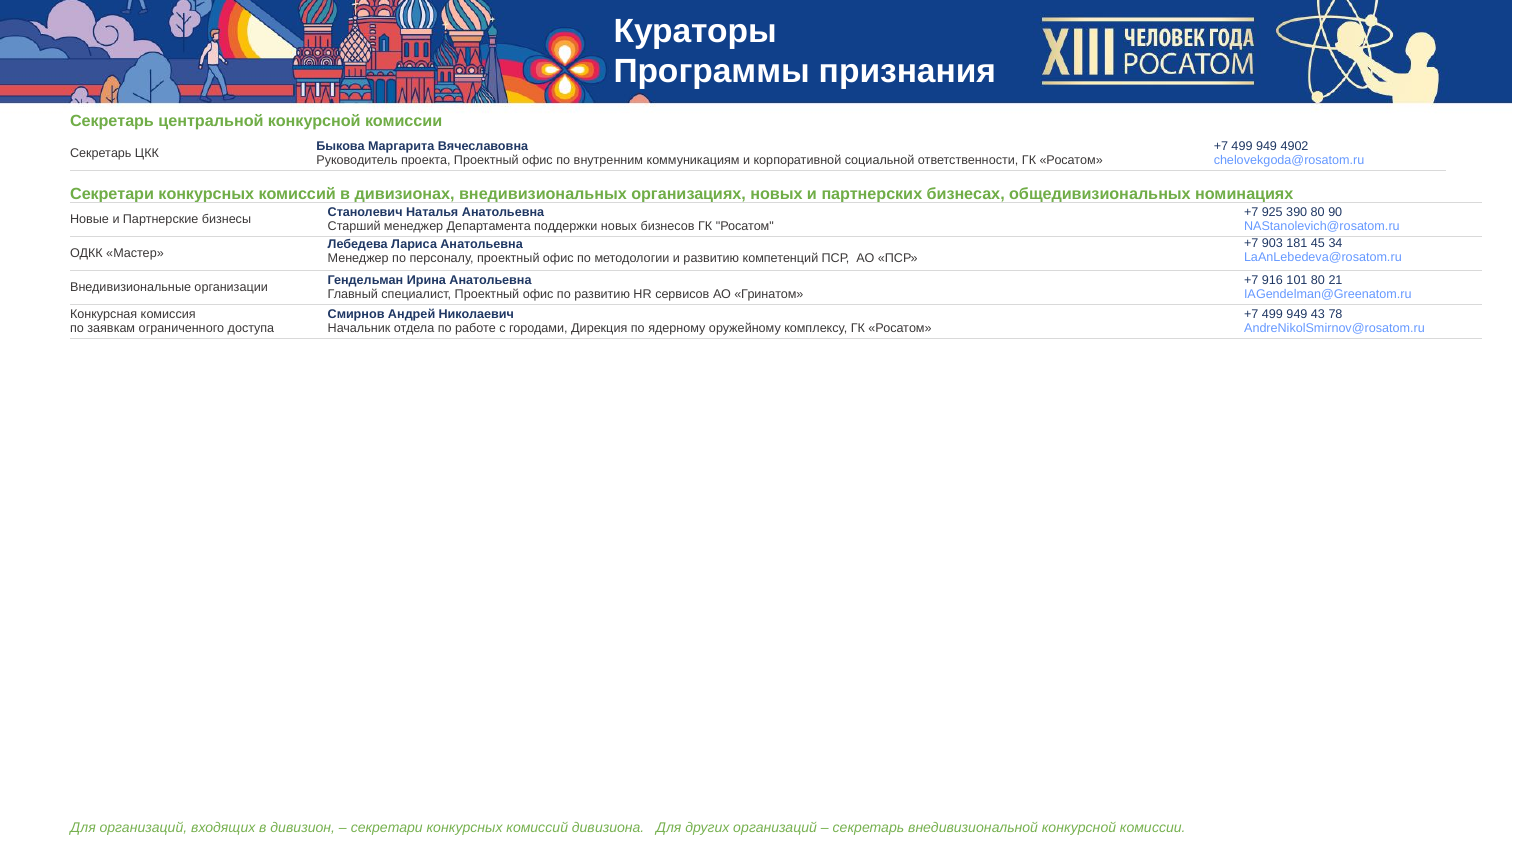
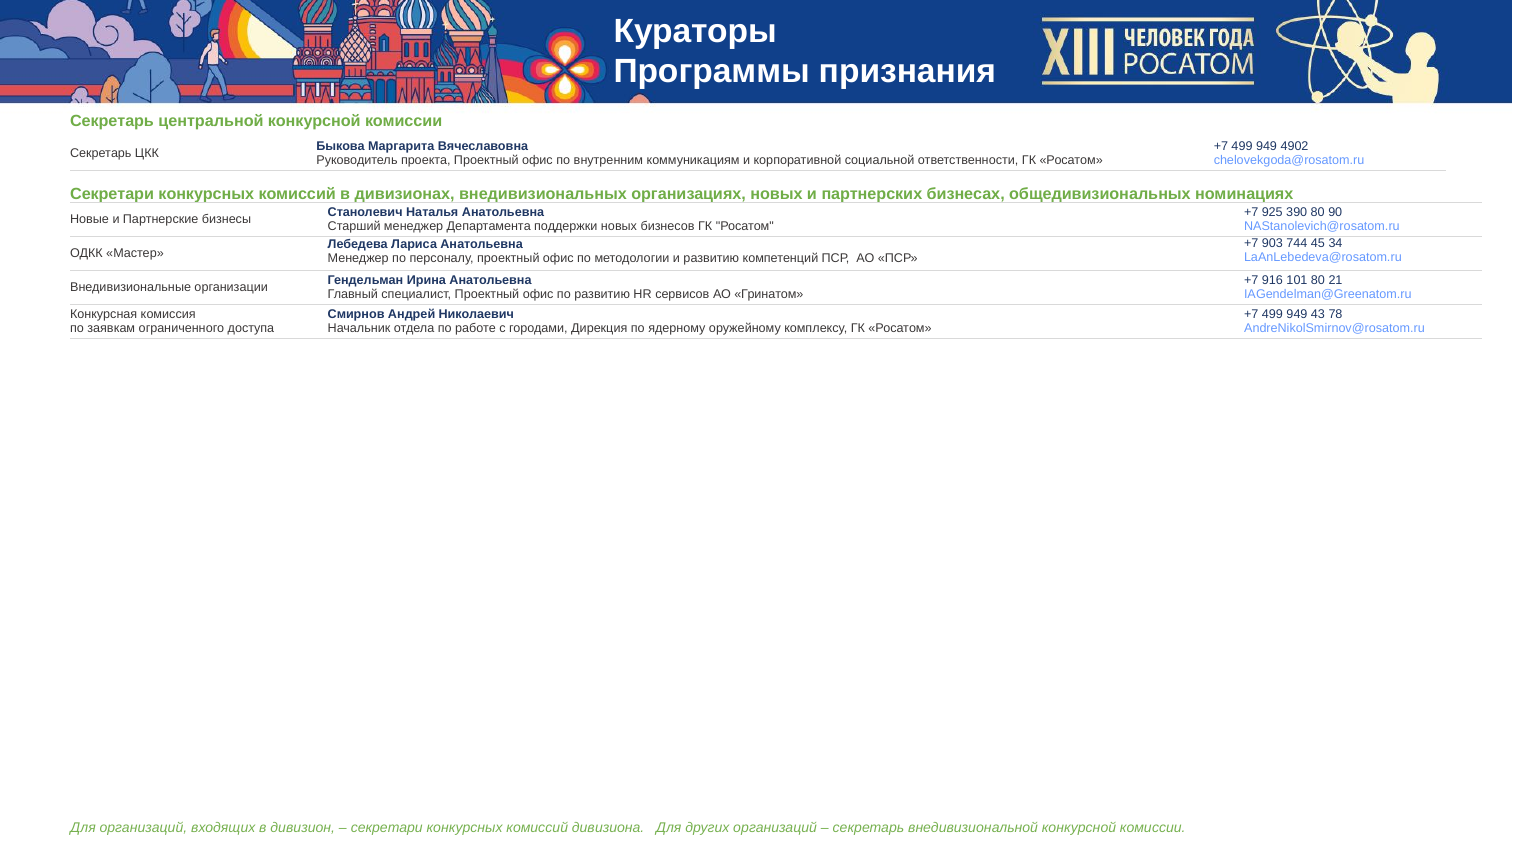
181: 181 -> 744 (1297, 244)
